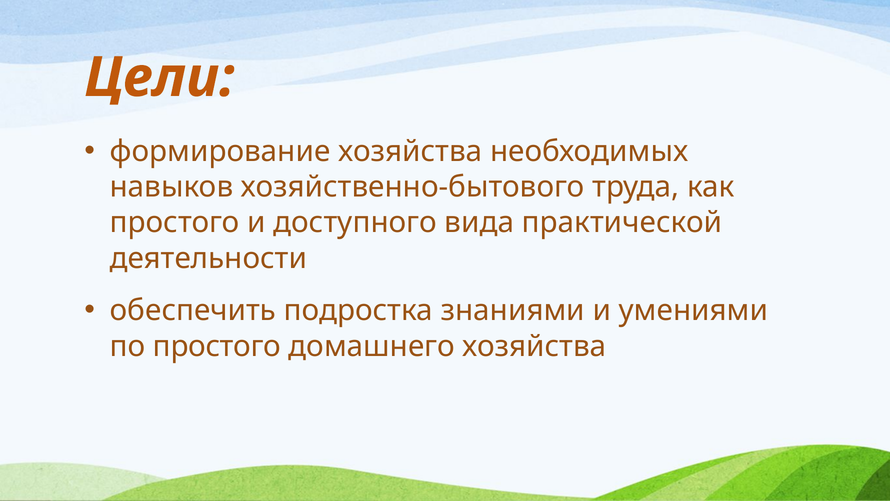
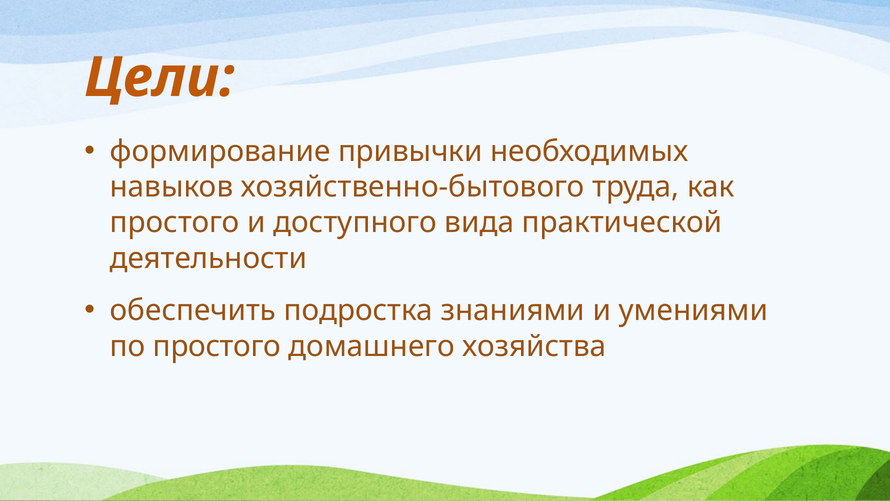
формирование хозяйства: хозяйства -> привычки (410, 151)
